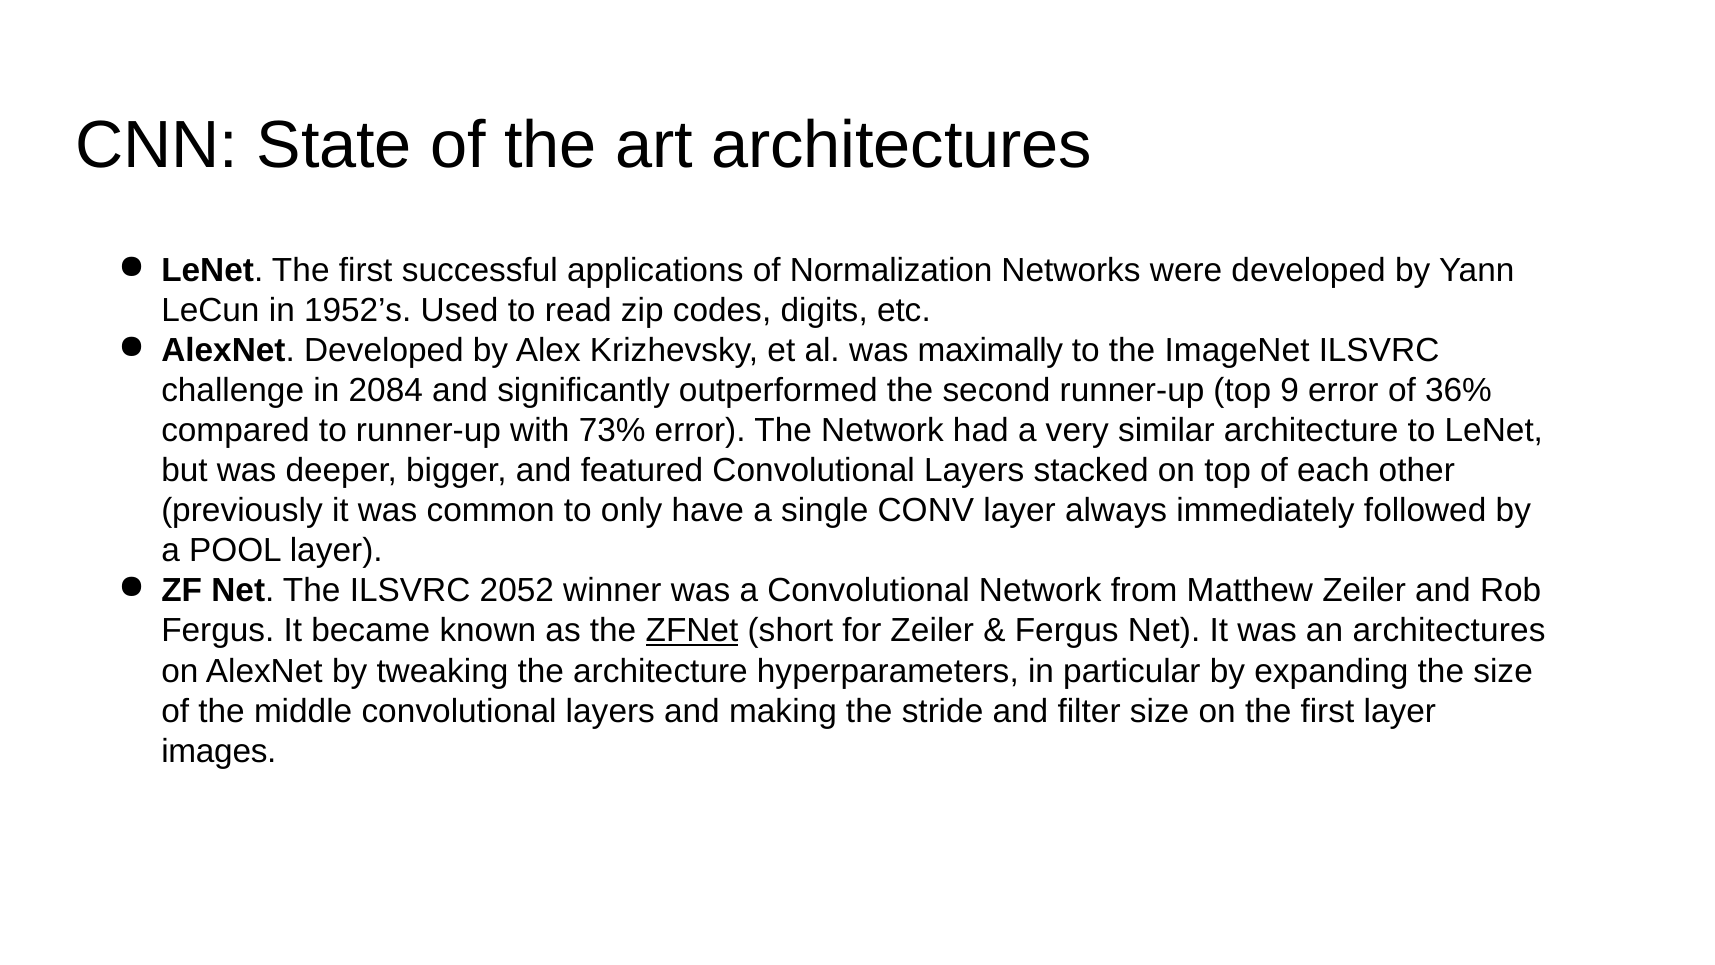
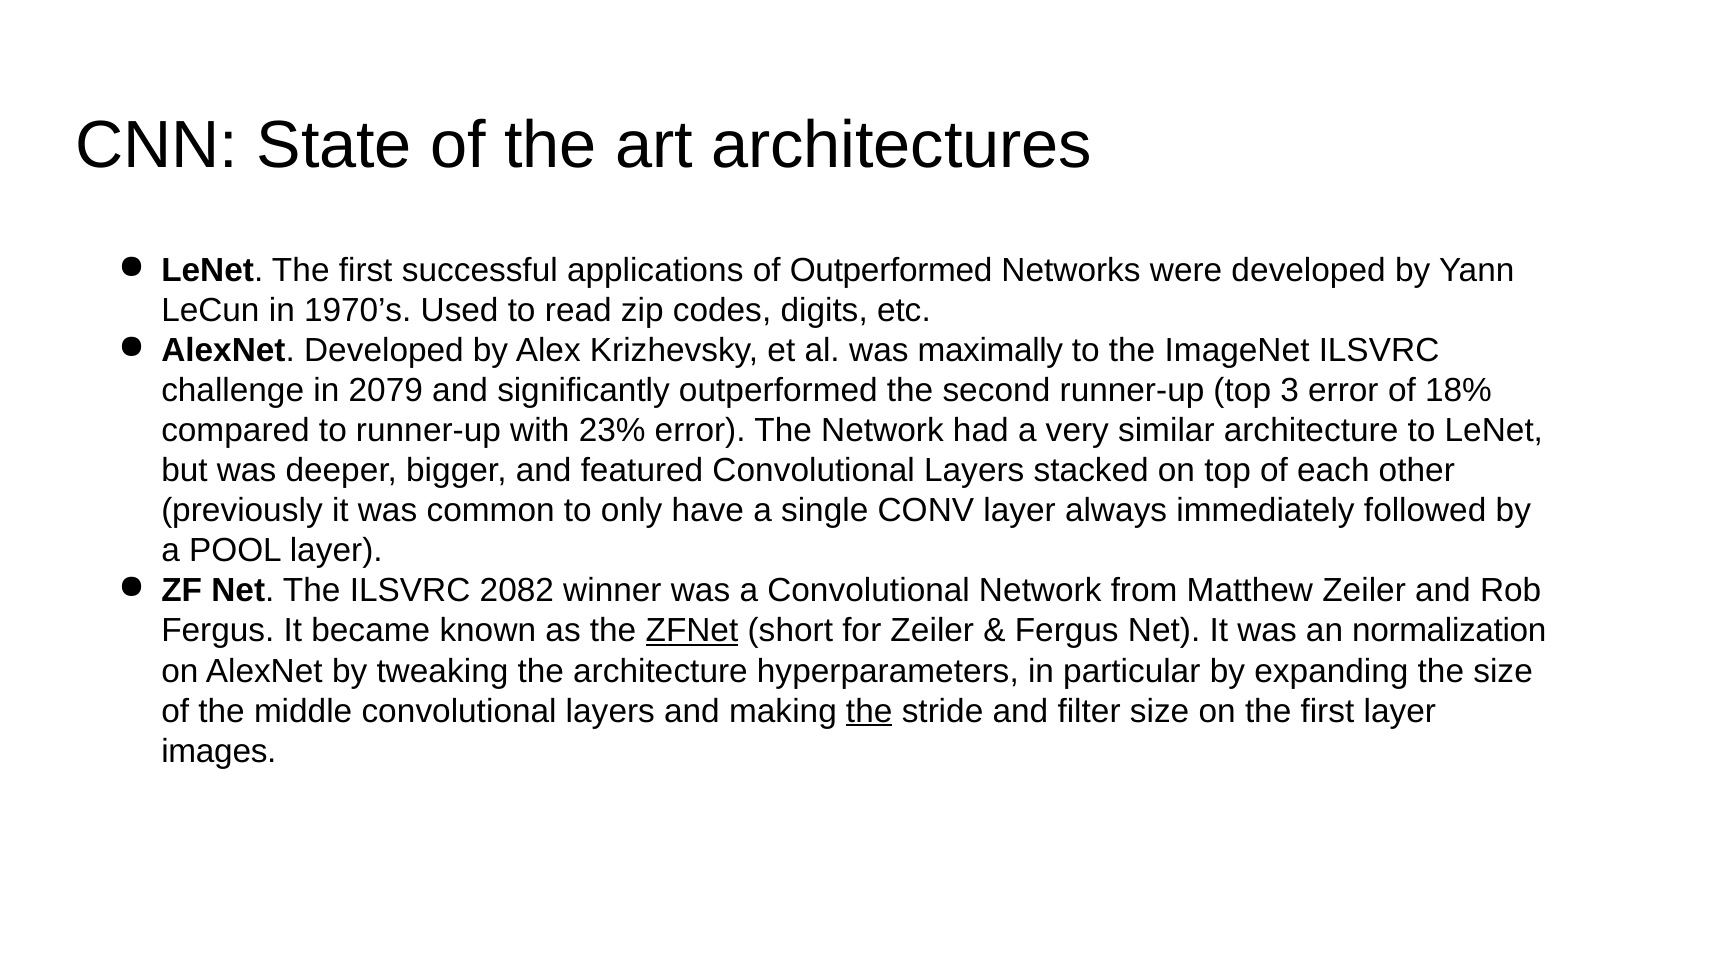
of Normalization: Normalization -> Outperformed (891, 270)
1952’s: 1952’s -> 1970’s (358, 310)
2084: 2084 -> 2079 (386, 391)
9: 9 -> 3 (1290, 391)
36%: 36% -> 18% (1458, 391)
73%: 73% -> 23% (612, 431)
2052: 2052 -> 2082 (517, 591)
an architectures: architectures -> normalization (1449, 631)
the underline: none -> present (869, 711)
